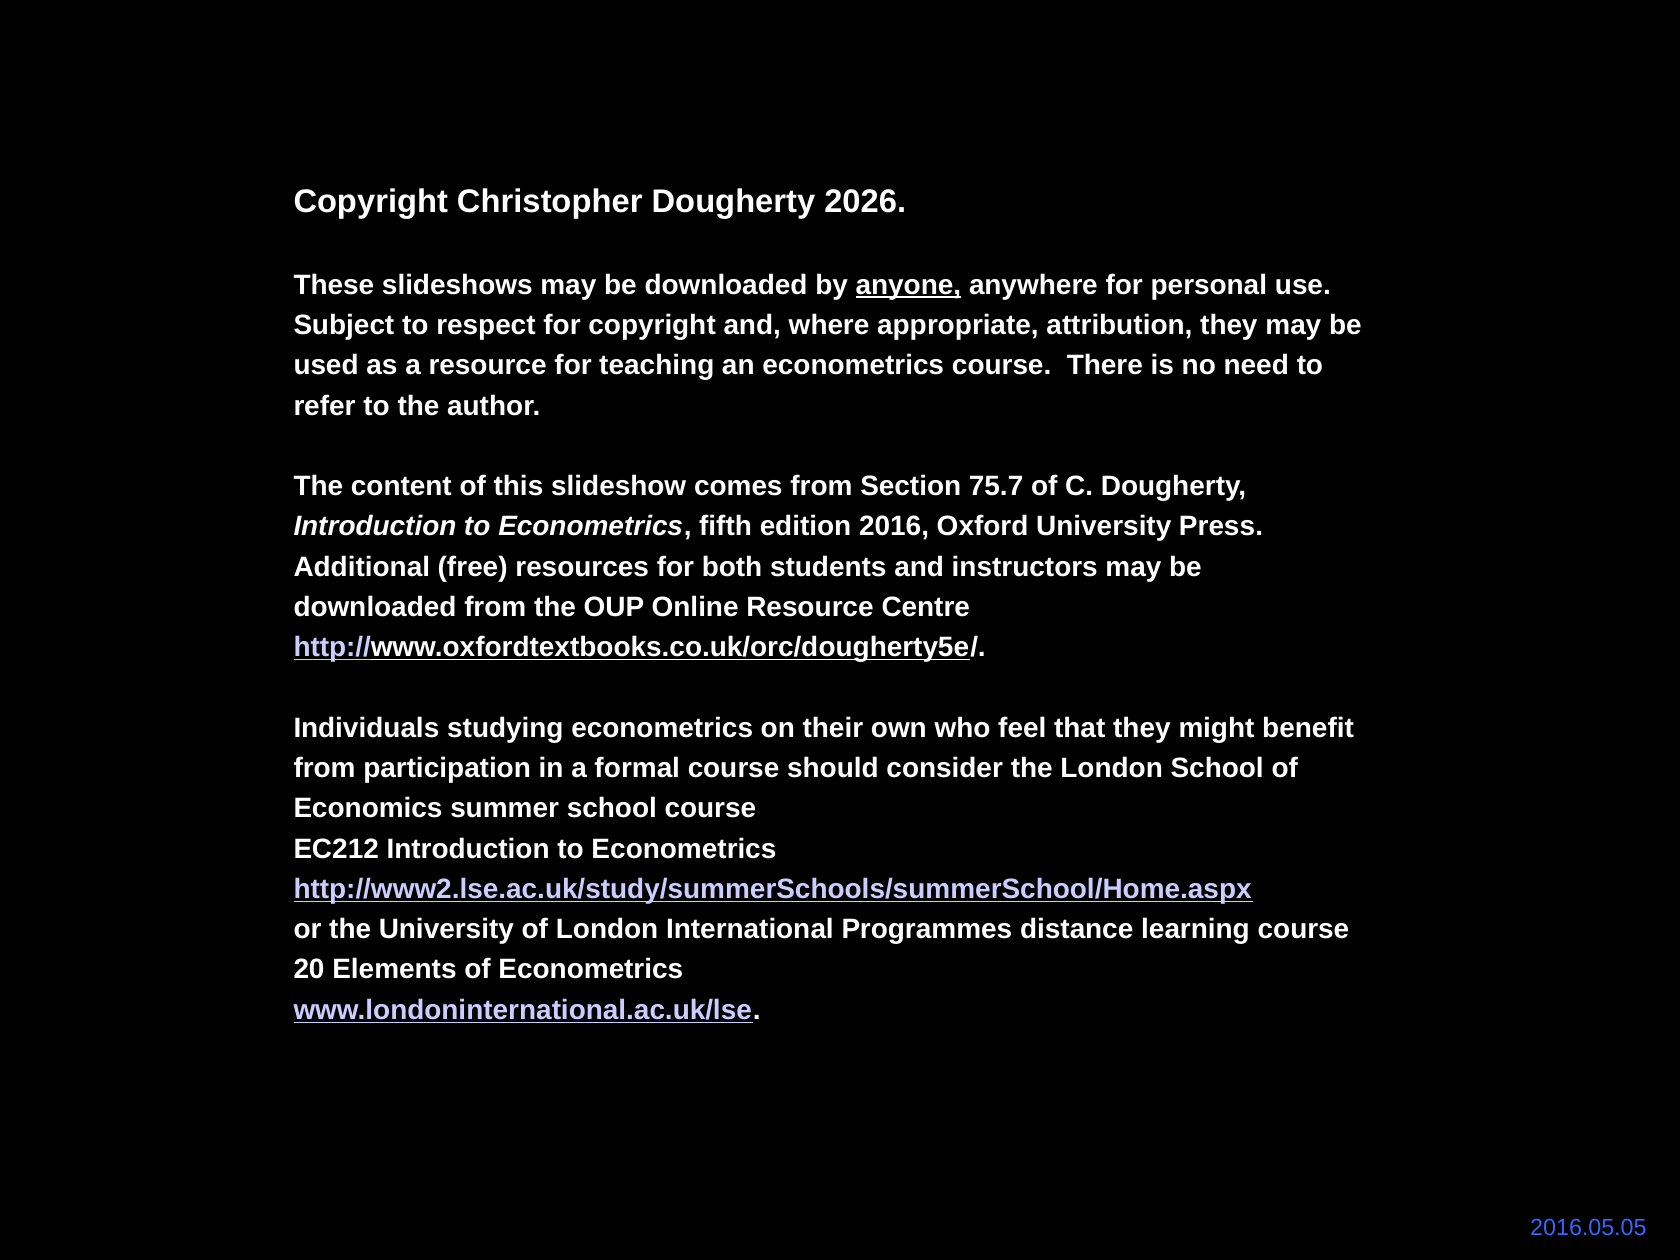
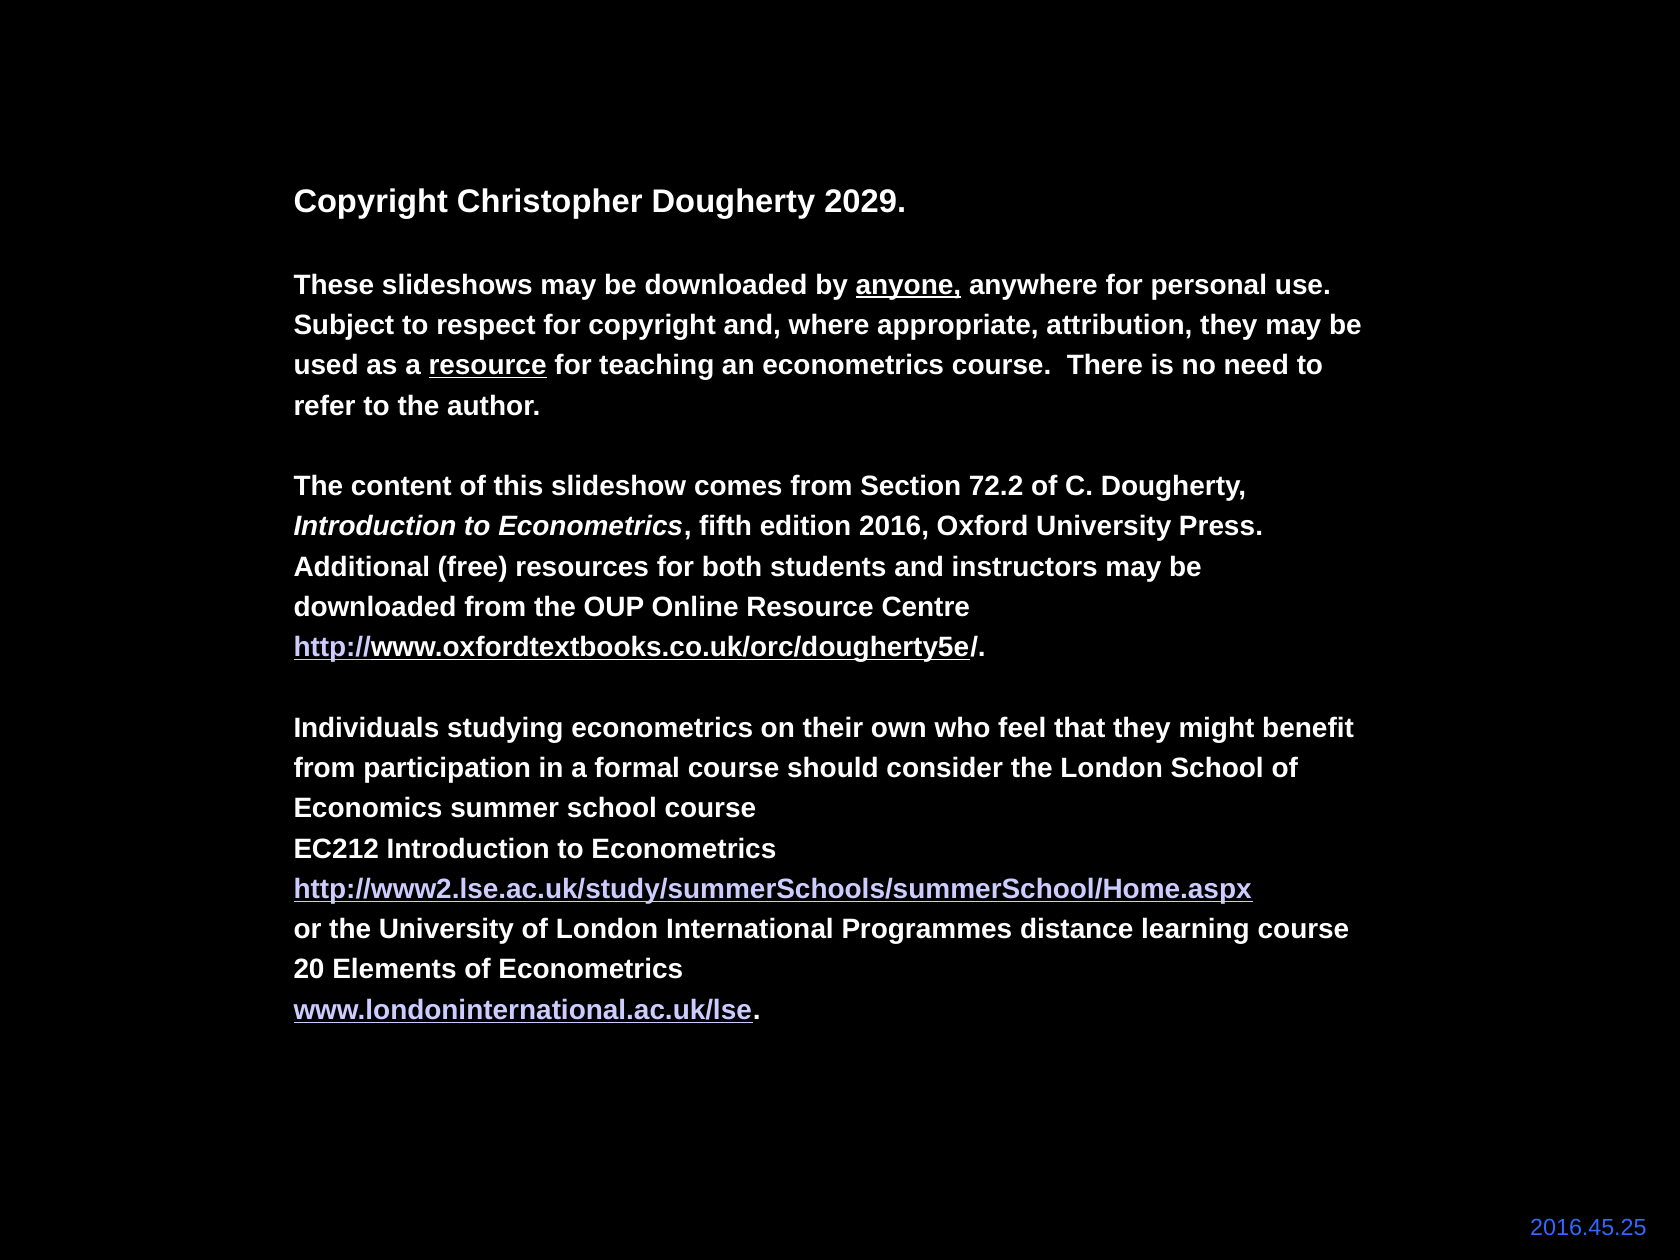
2026: 2026 -> 2029 (865, 202)
resource underline: none -> present (488, 366)
75.7: 75.7 -> 72.2 (996, 486)
2016.05.05: 2016.05.05 -> 2016.45.25 (1588, 1228)
